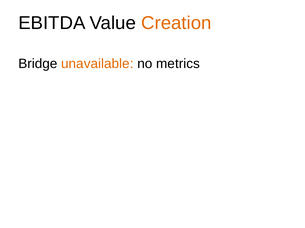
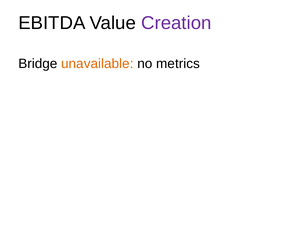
Creation colour: orange -> purple (176, 23)
